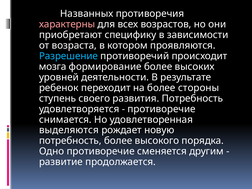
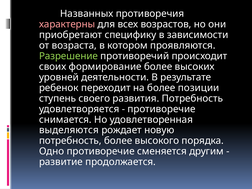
Разрешение colour: light blue -> light green (68, 56)
мозга: мозга -> своих (53, 67)
стороны: стороны -> позиции (199, 88)
